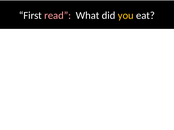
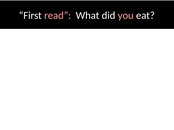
you colour: yellow -> pink (126, 15)
